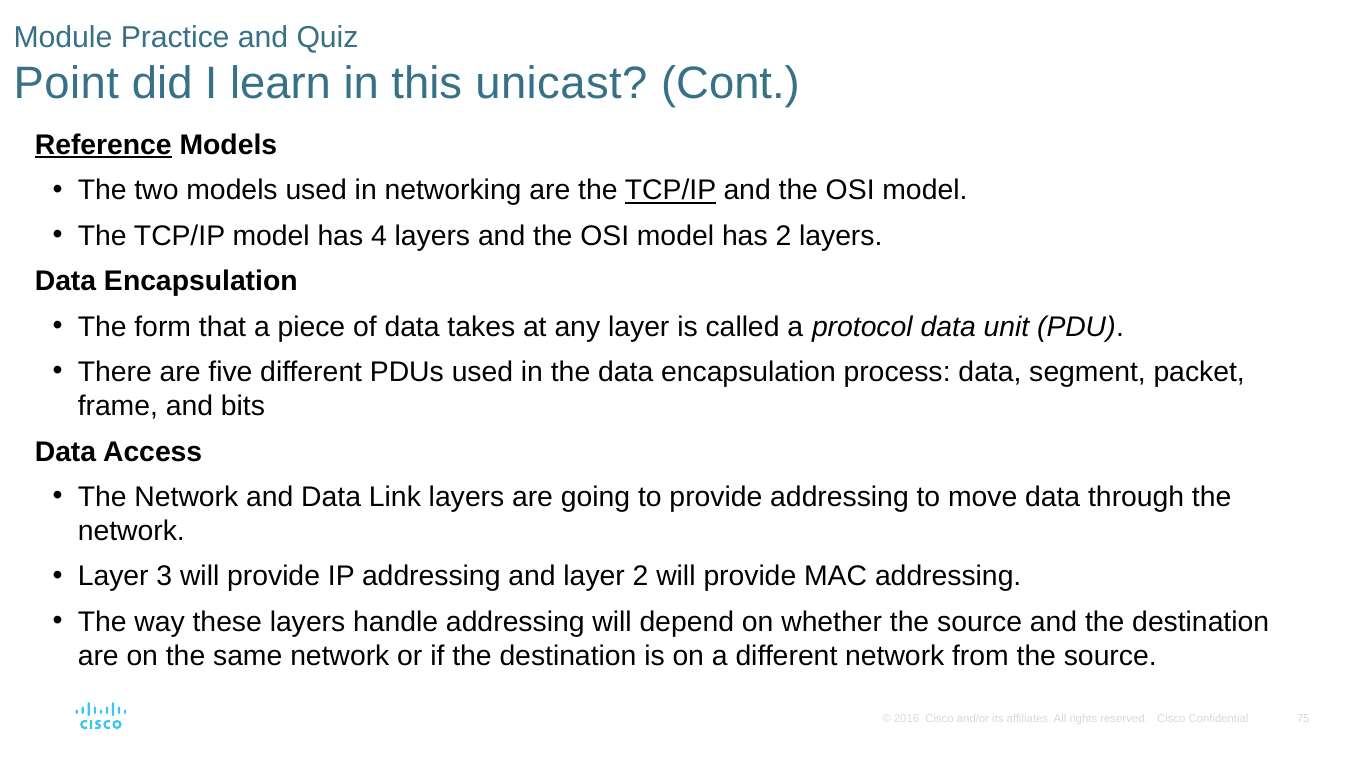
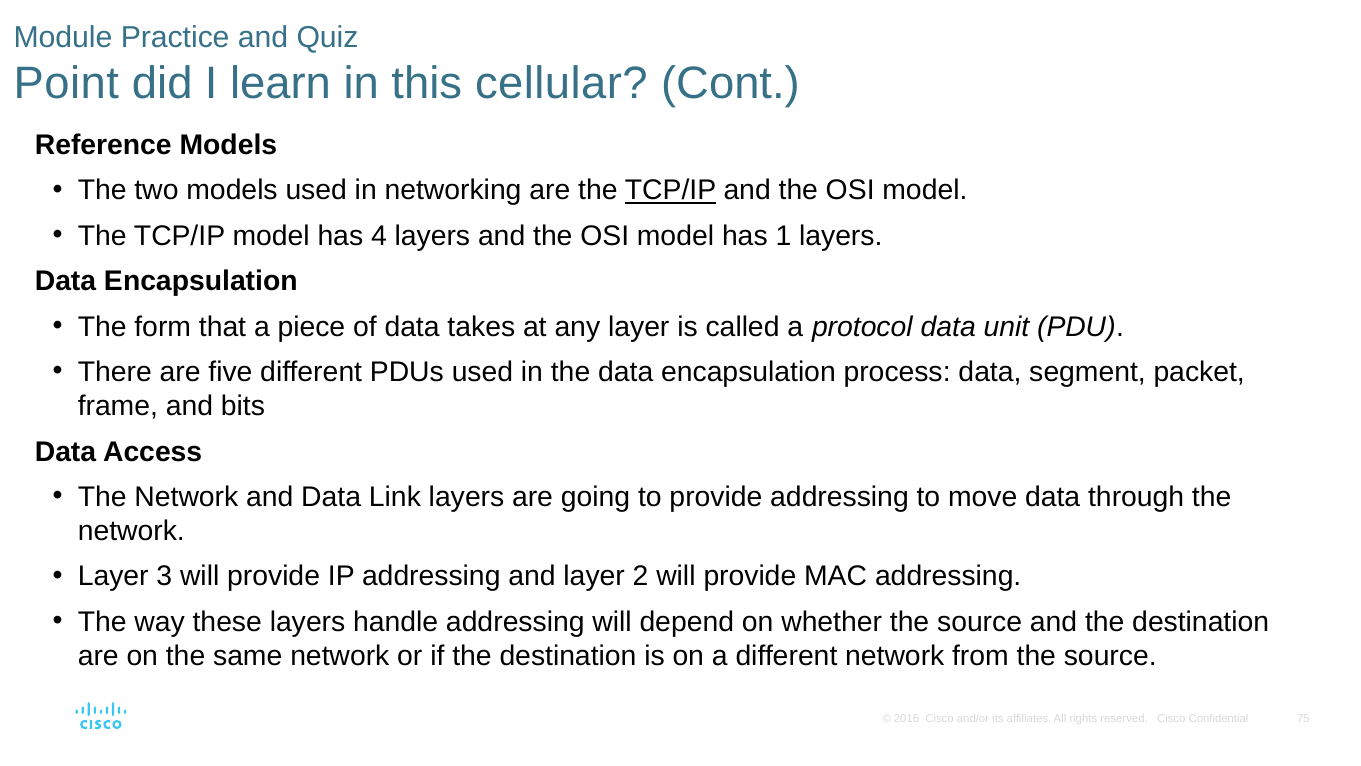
unicast: unicast -> cellular (561, 84)
Reference underline: present -> none (103, 145)
has 2: 2 -> 1 (783, 236)
